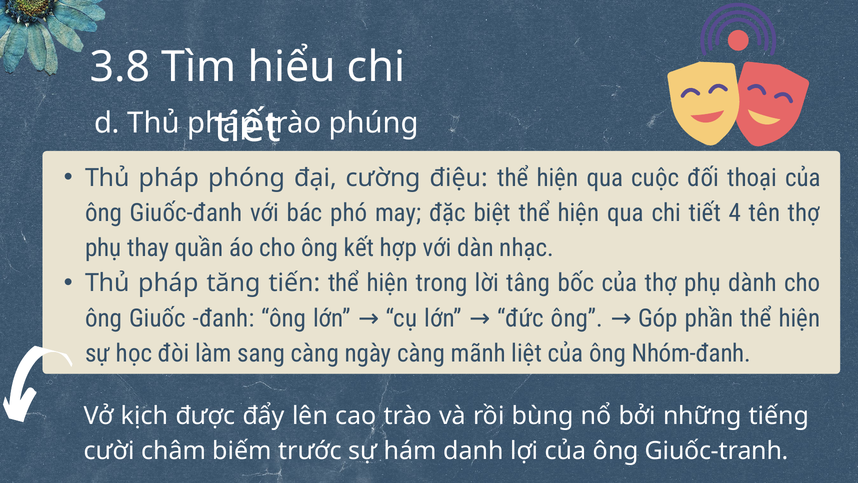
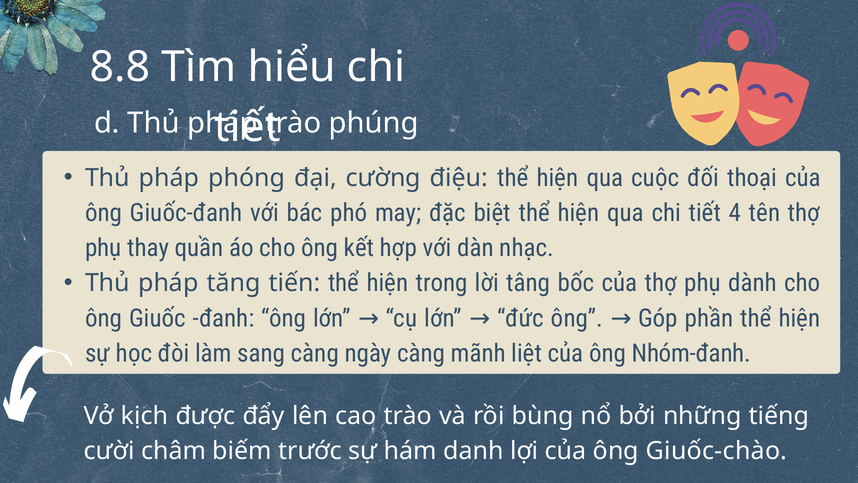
3.8: 3.8 -> 8.8 (120, 67)
Giuốc-tranh: Giuốc-tranh -> Giuốc-chào (717, 451)
